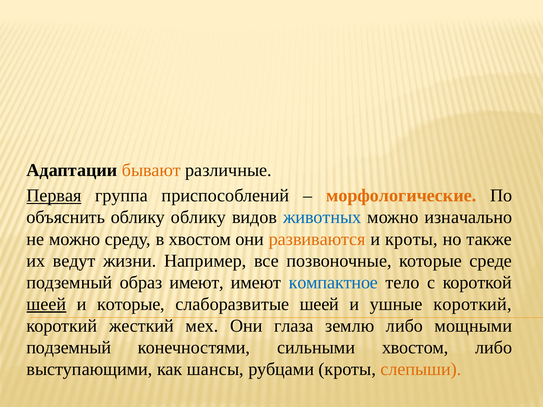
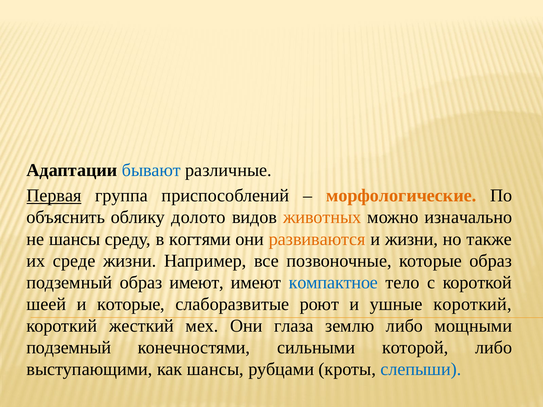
бывают colour: orange -> blue (151, 170)
облику облику: облику -> долото (198, 217)
животных colour: blue -> orange (322, 217)
не можно: можно -> шансы (75, 239)
в хвостом: хвостом -> когтями (200, 239)
и кроты: кроты -> жизни (412, 239)
ведут: ведут -> среде (74, 261)
которые среде: среде -> образ (491, 261)
шеей underline: present -> none (46, 304)
слаборазвитые шеей: шеей -> роют (319, 304)
сильными хвостом: хвостом -> которой (415, 348)
слепыши colour: orange -> blue (421, 370)
